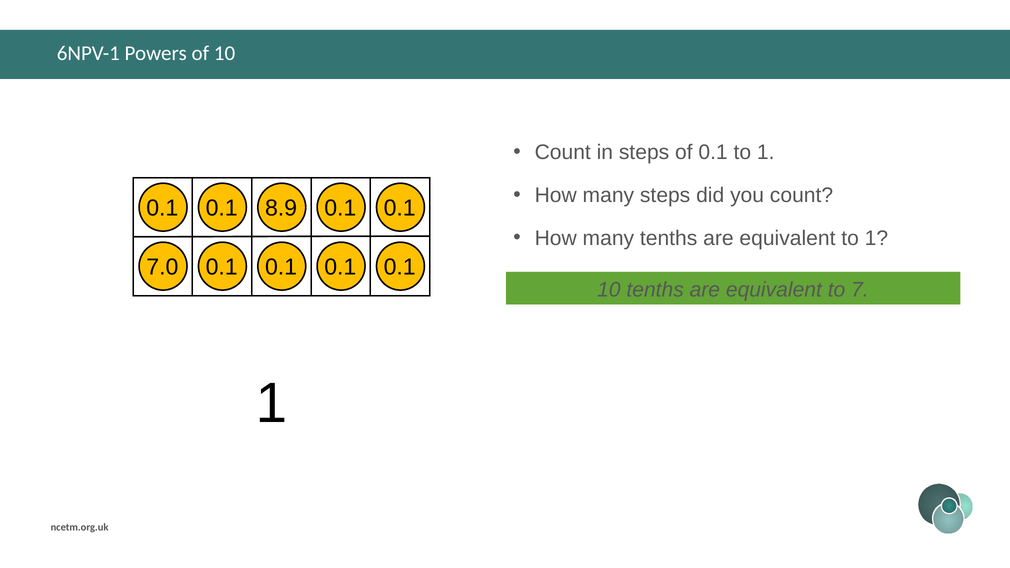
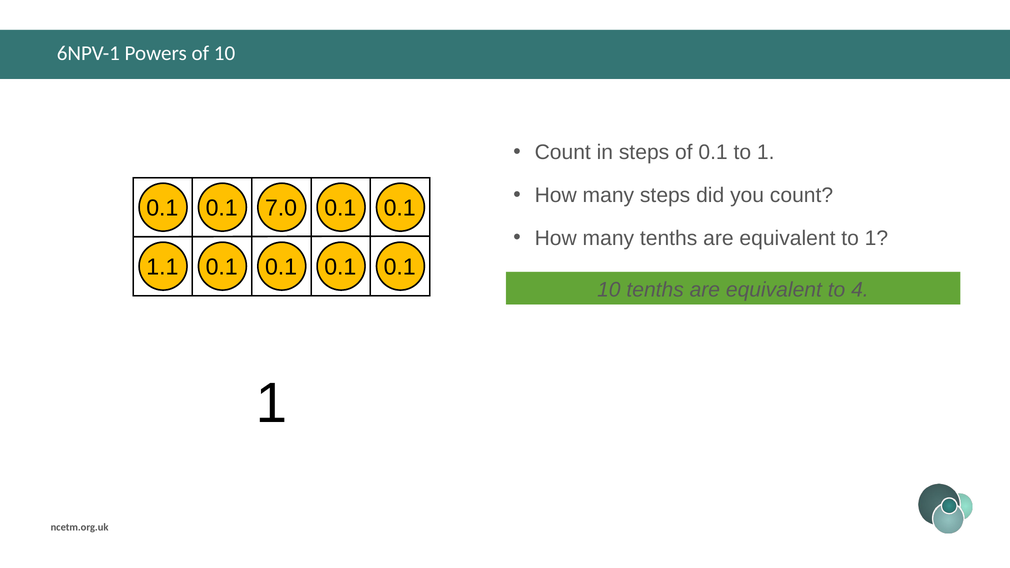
8.9: 8.9 -> 7.0 (281, 208)
7.0: 7.0 -> 1.1 (162, 267)
7: 7 -> 4 (860, 290)
